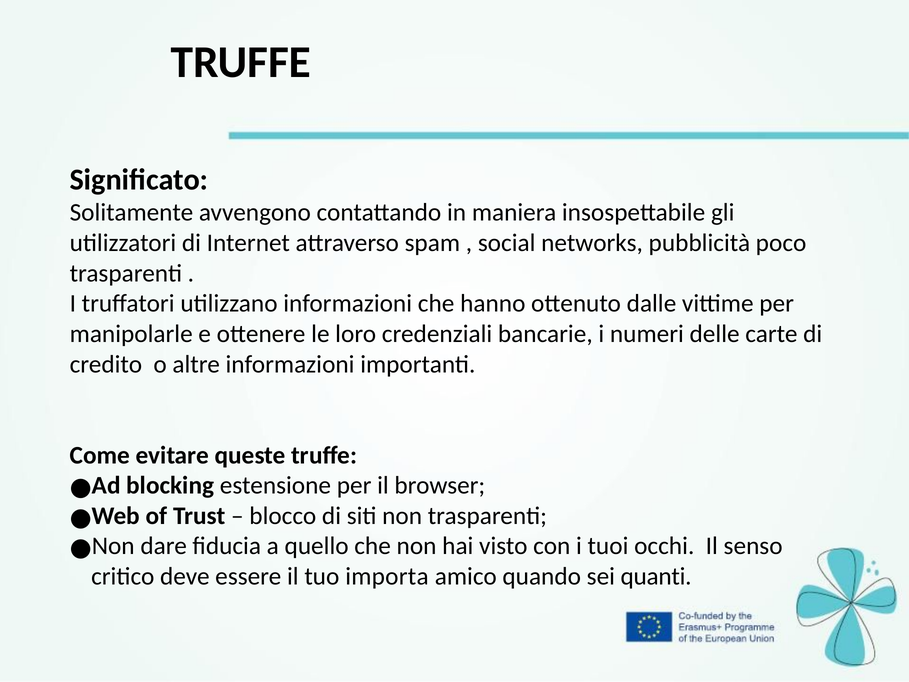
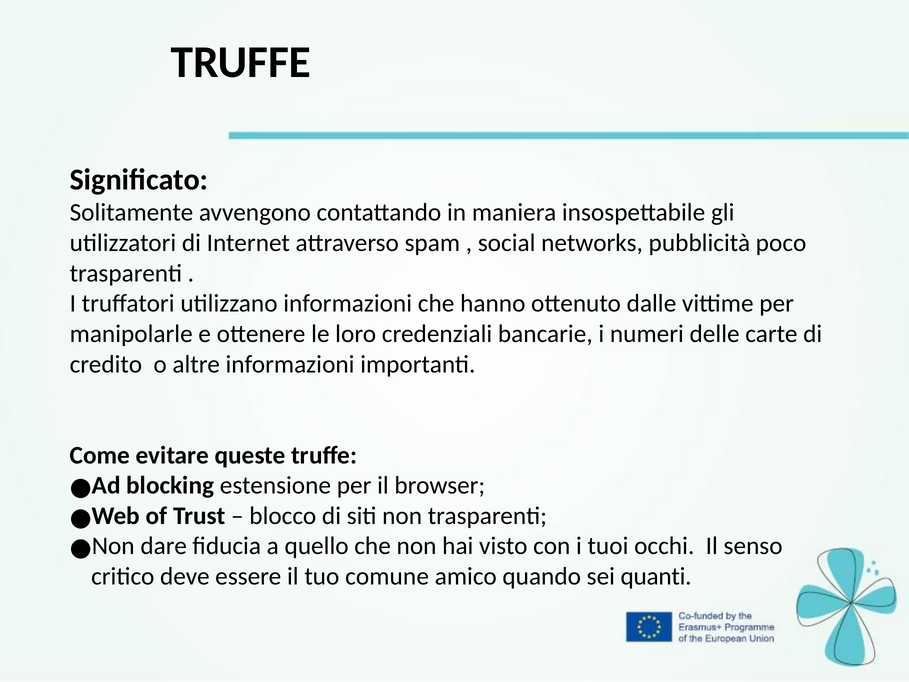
importa: importa -> comune (387, 576)
